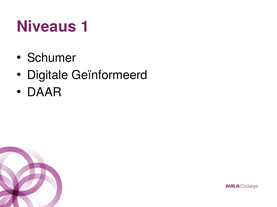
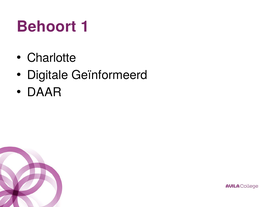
Niveaus: Niveaus -> Behoort (46, 27)
Schumer: Schumer -> Charlotte (52, 58)
